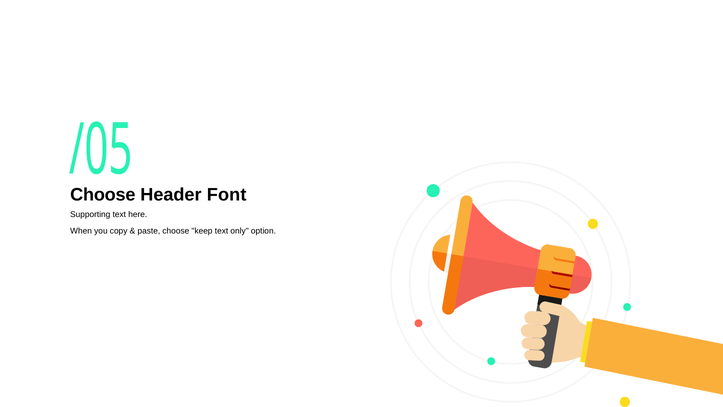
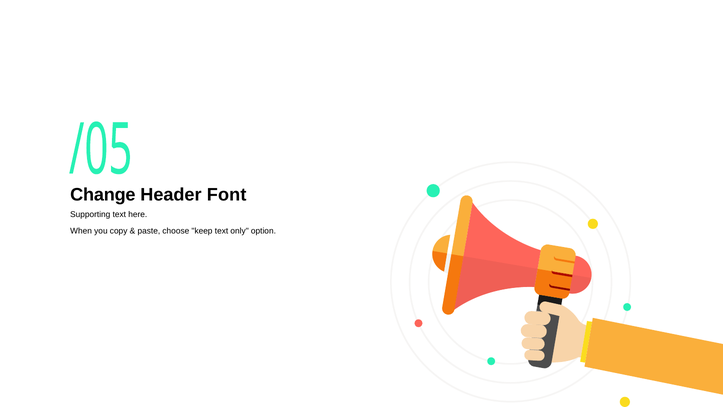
Choose: Choose -> Change (103, 194)
